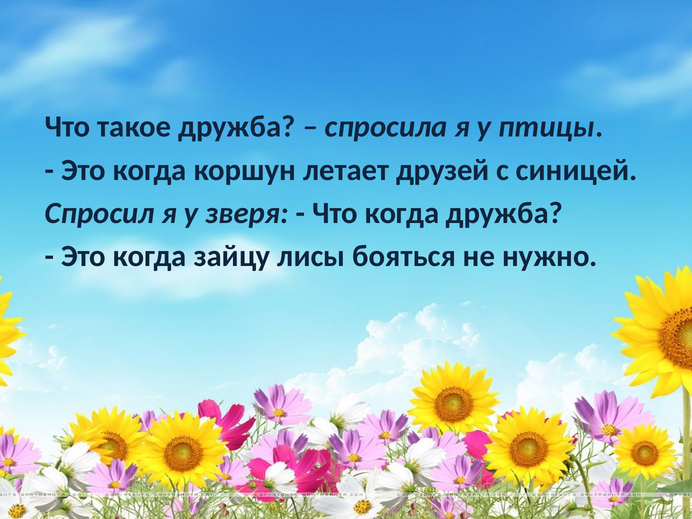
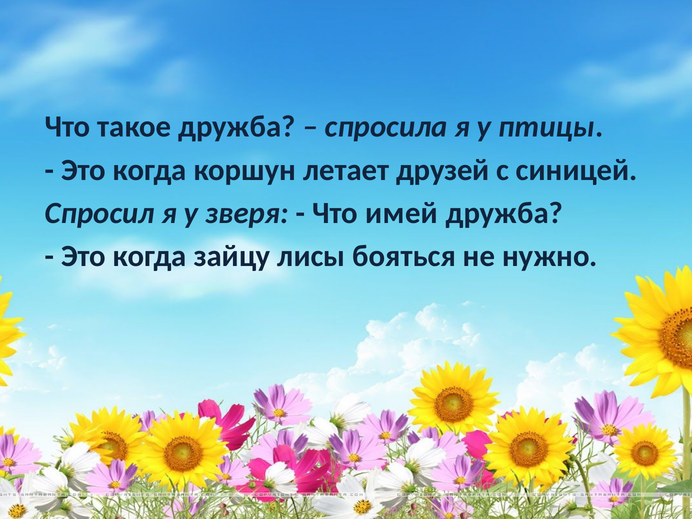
Что когда: когда -> имей (402, 213)
